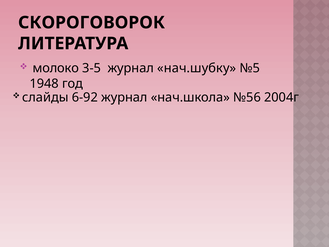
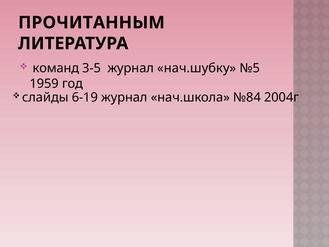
СКОРОГОВОРОК: СКОРОГОВОРОК -> ПРОЧИТАННЫМ (91, 23)
молоко: молоко -> команд (56, 68)
1948: 1948 -> 1959 (44, 83)
6-92: 6-92 -> 6-19 (85, 97)
№56: №56 -> №84 (247, 97)
